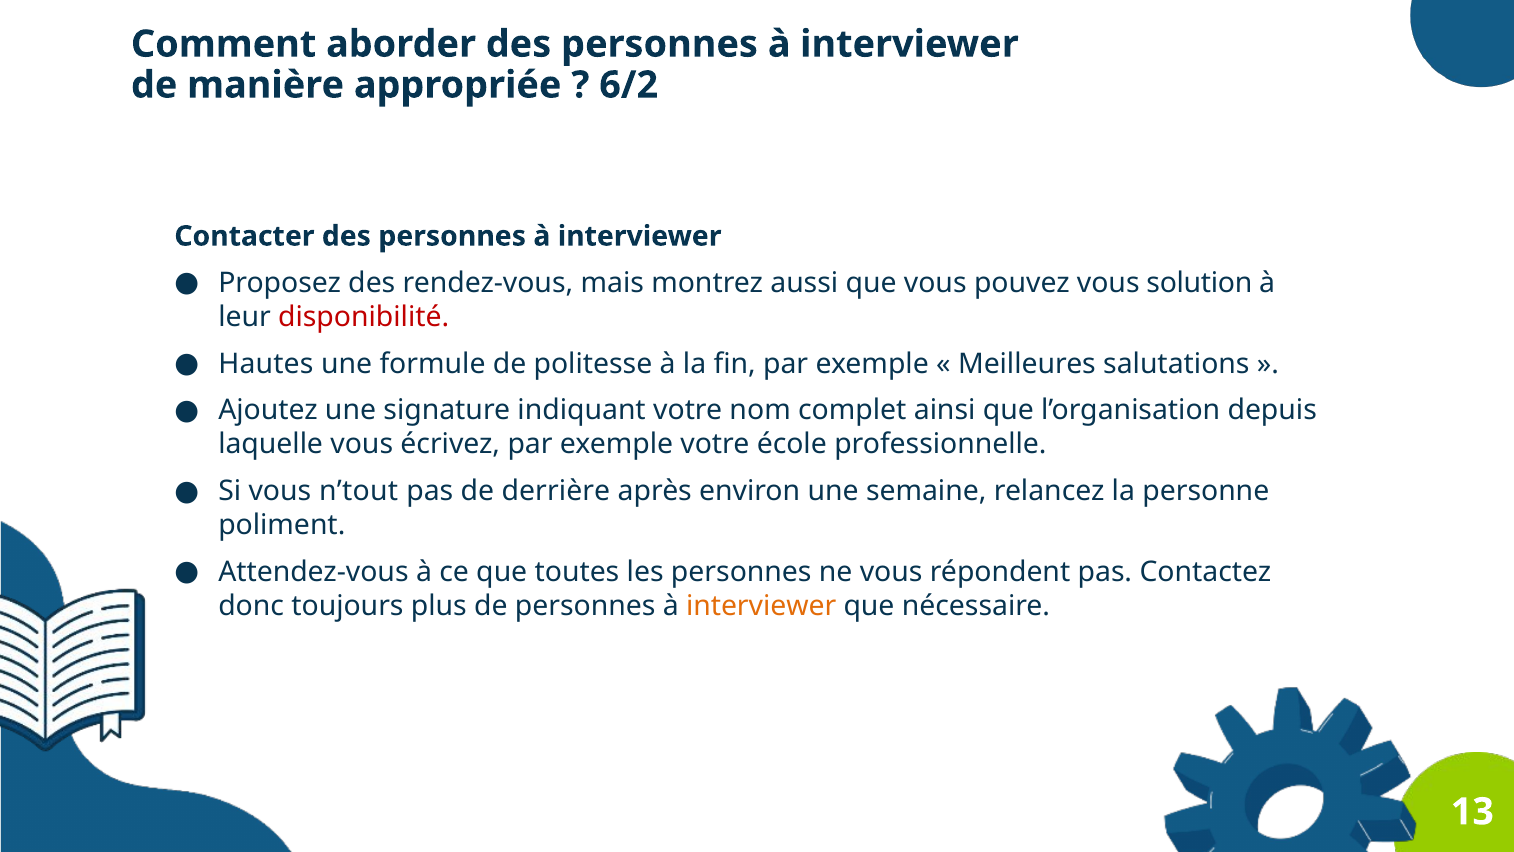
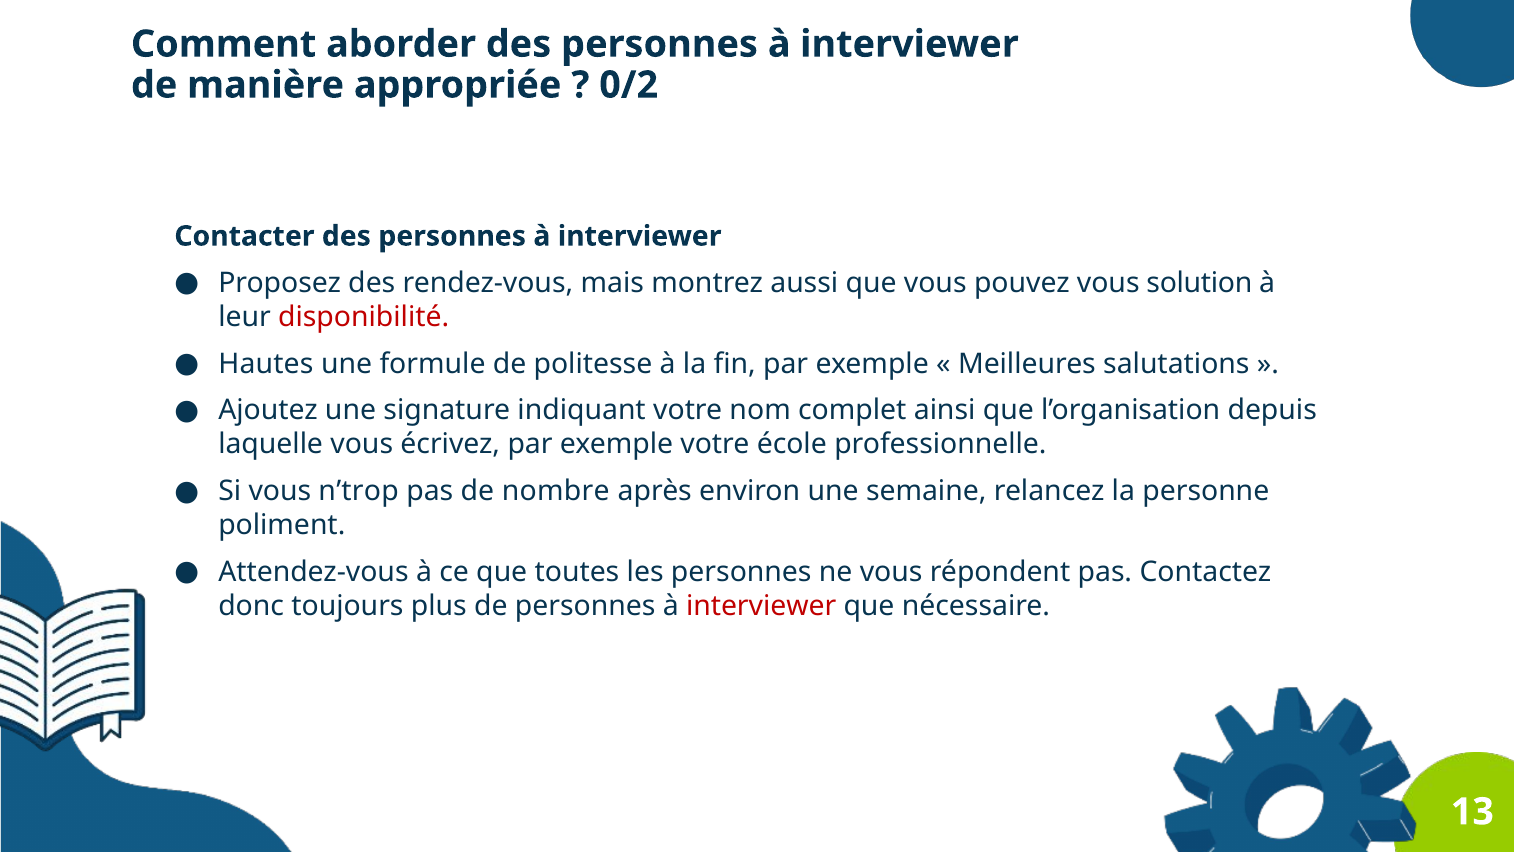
6/2: 6/2 -> 0/2 (629, 85)
n’tout: n’tout -> n’trop (359, 491)
derrière: derrière -> nombre (556, 491)
interviewer colour: orange -> red (761, 606)
